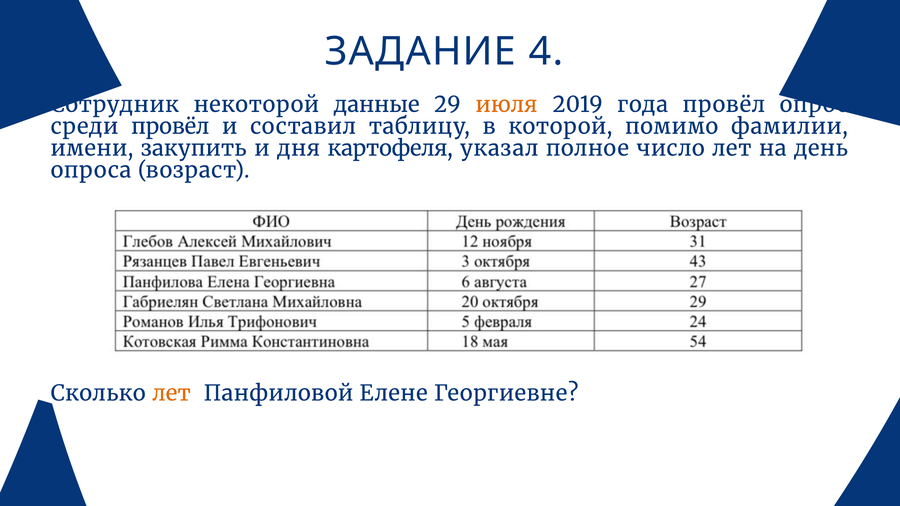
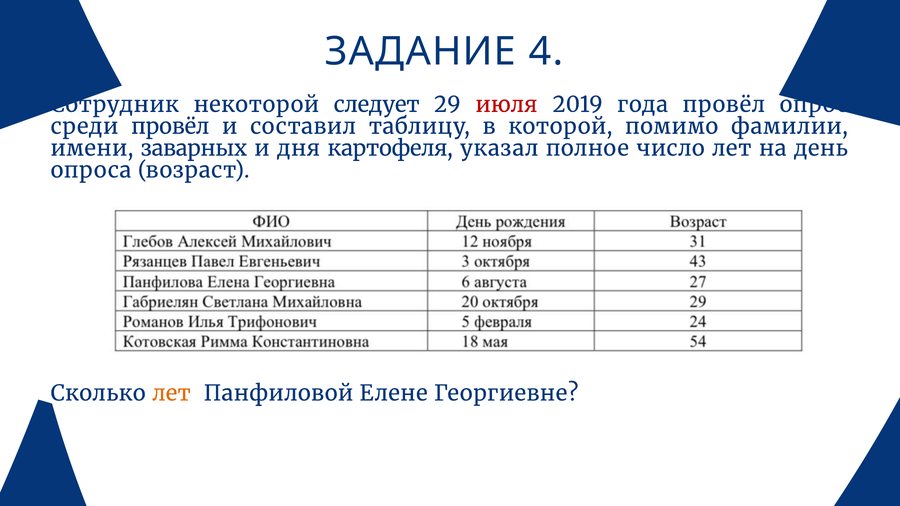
данные: данные -> следует (377, 105)
июля colour: orange -> red (506, 105)
закупить: закупить -> заварных (194, 149)
